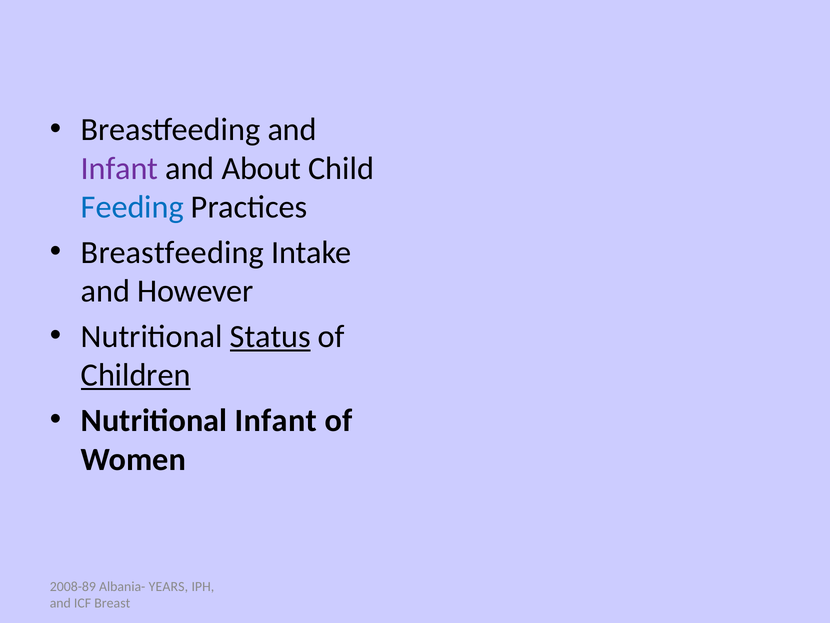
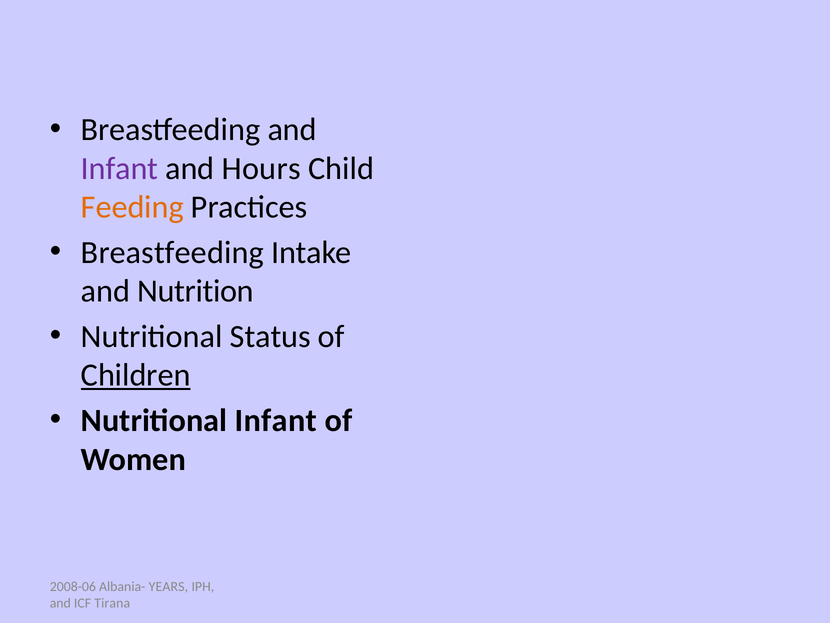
About: About -> Hours (261, 168)
Feeding colour: blue -> orange (132, 207)
However: However -> Nutrition (195, 291)
Status underline: present -> none (270, 336)
2008-89: 2008-89 -> 2008-06 (73, 586)
Breast: Breast -> Tirana (112, 603)
